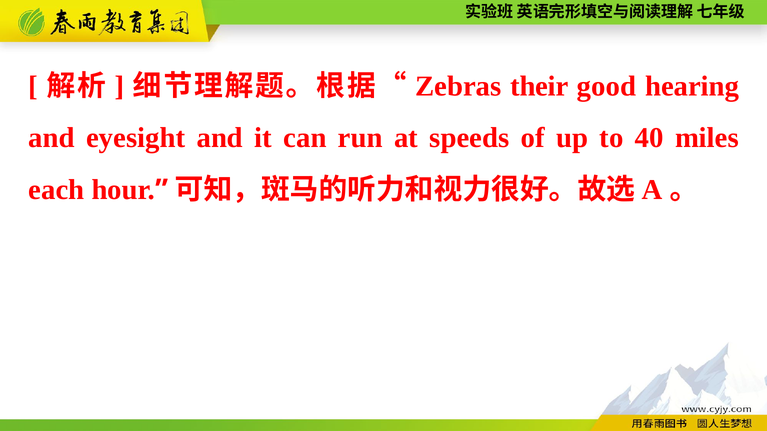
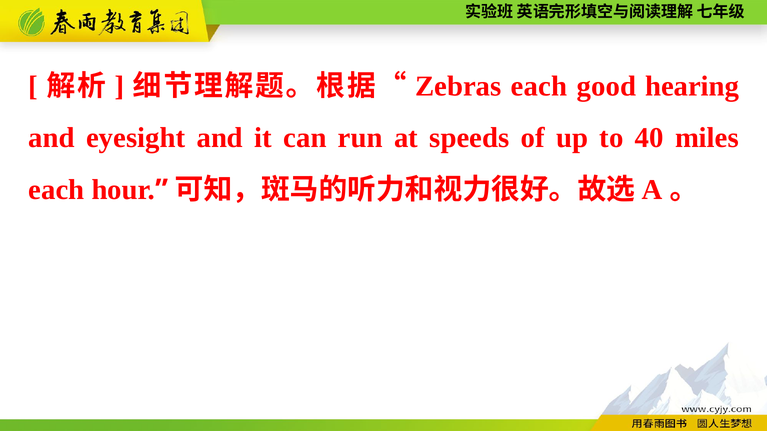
their: their -> each (539, 86)
